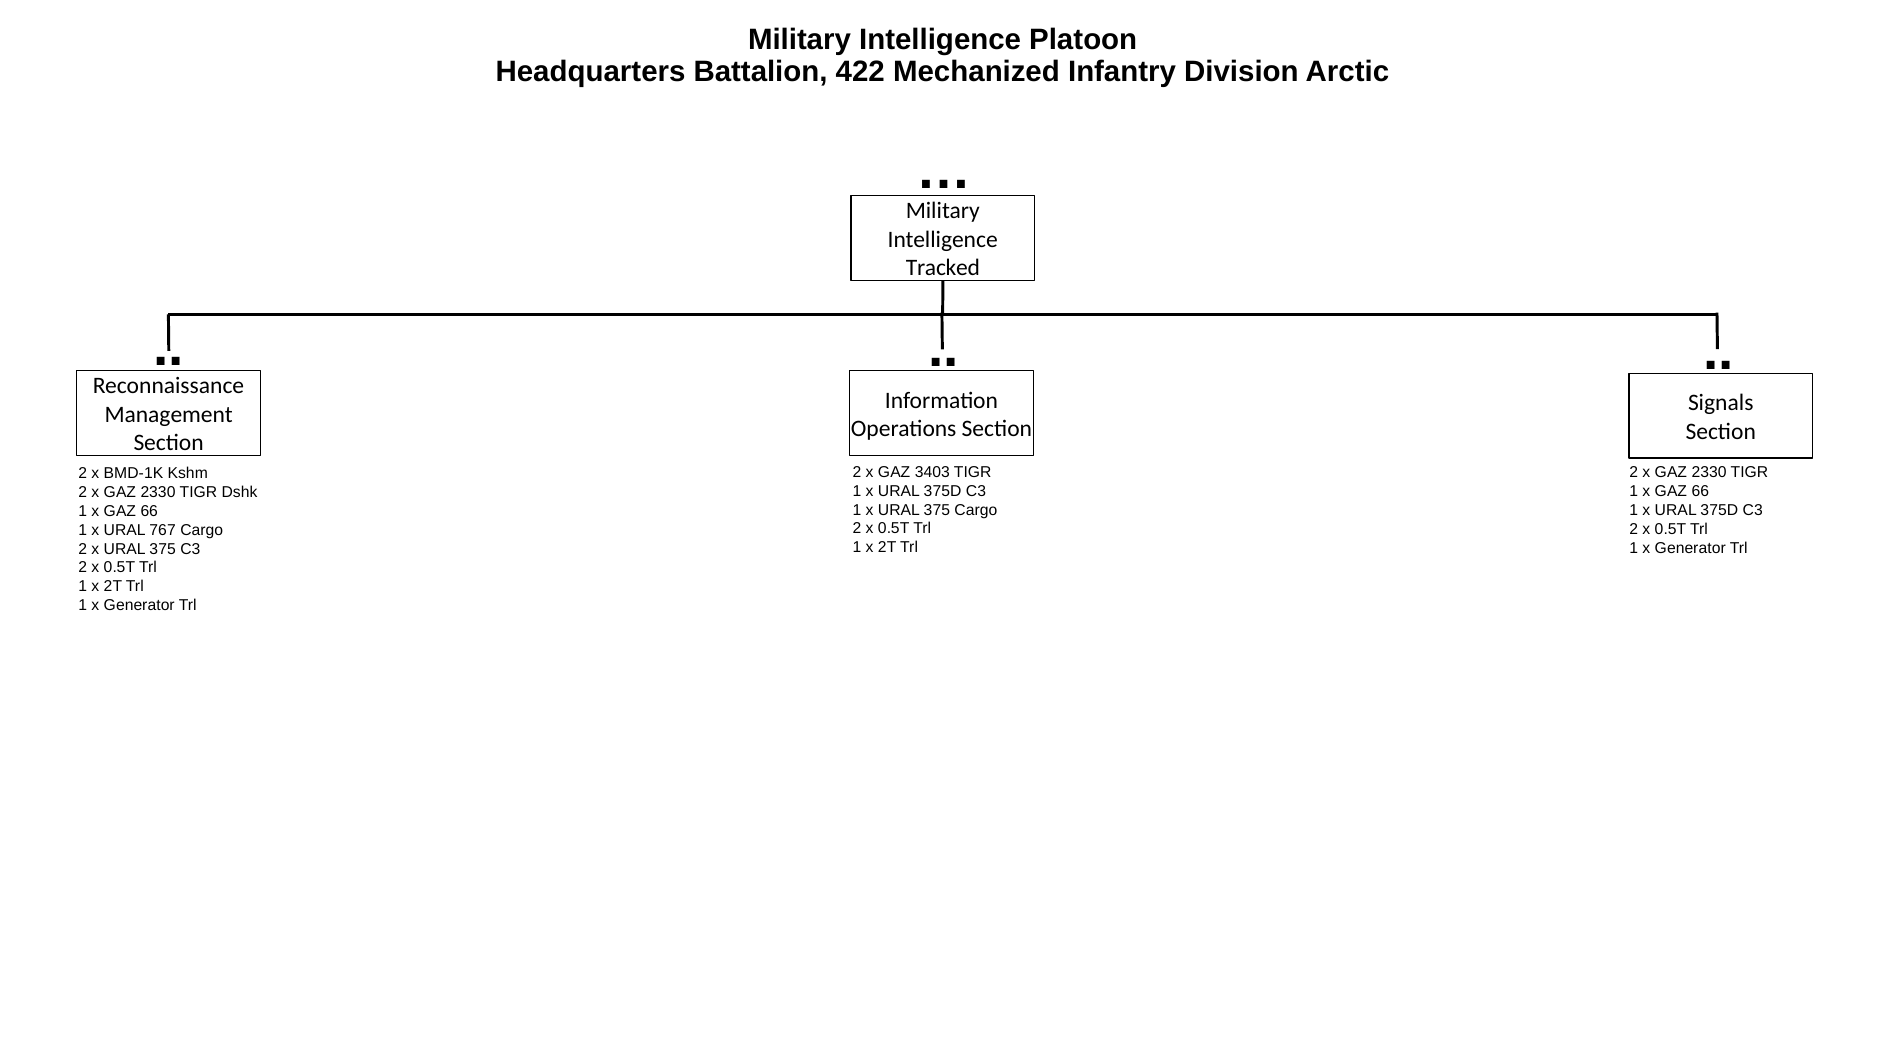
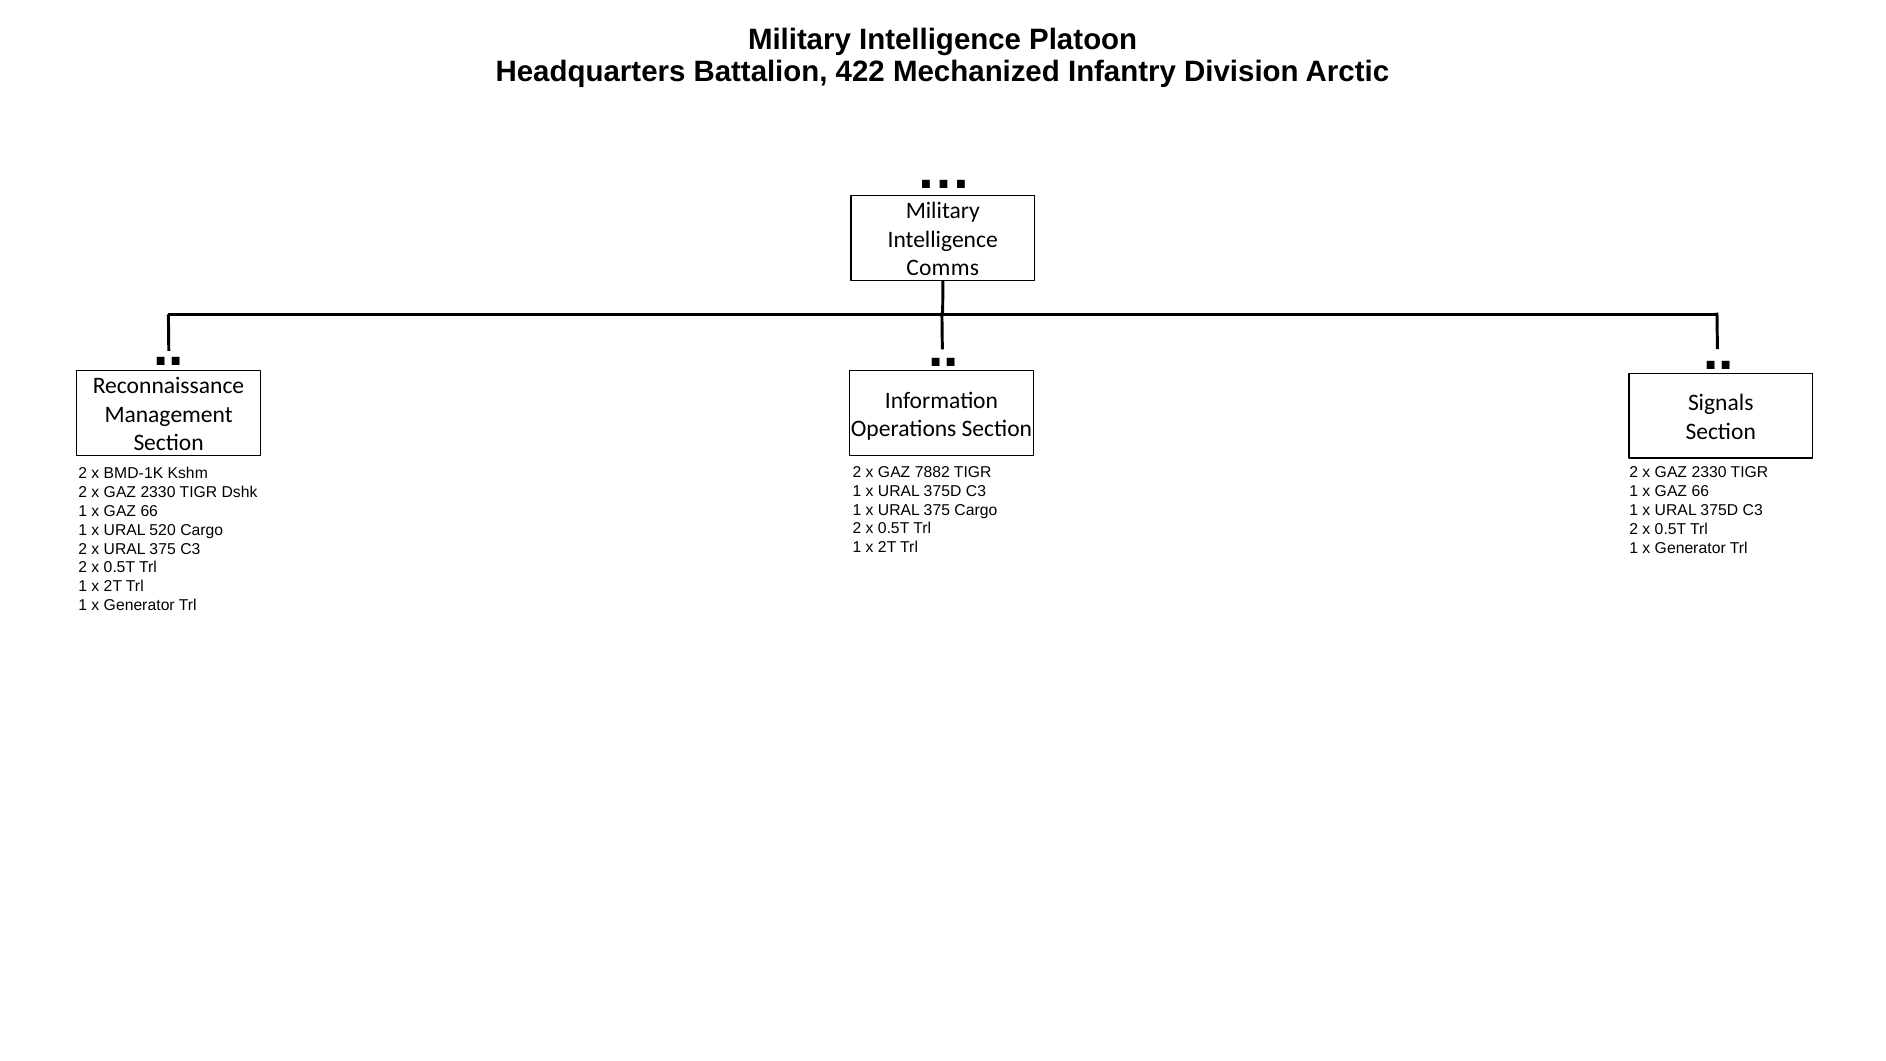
Tracked: Tracked -> Comms (943, 268)
3403: 3403 -> 7882 (932, 472)
767: 767 -> 520 (163, 530)
